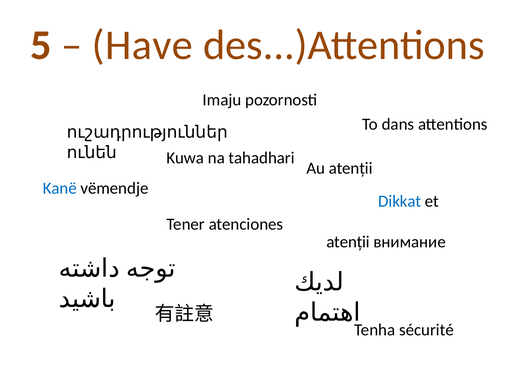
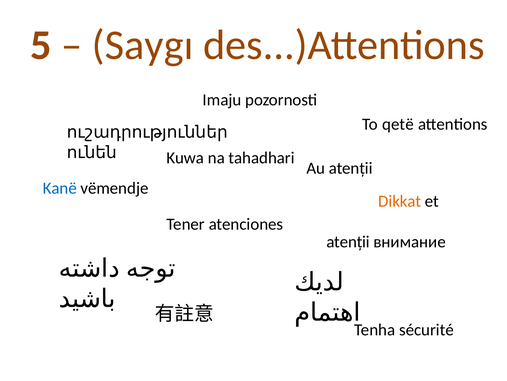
Have: Have -> Saygı (143, 45)
dans: dans -> qetë (398, 124)
Dikkat colour: blue -> orange (400, 201)
